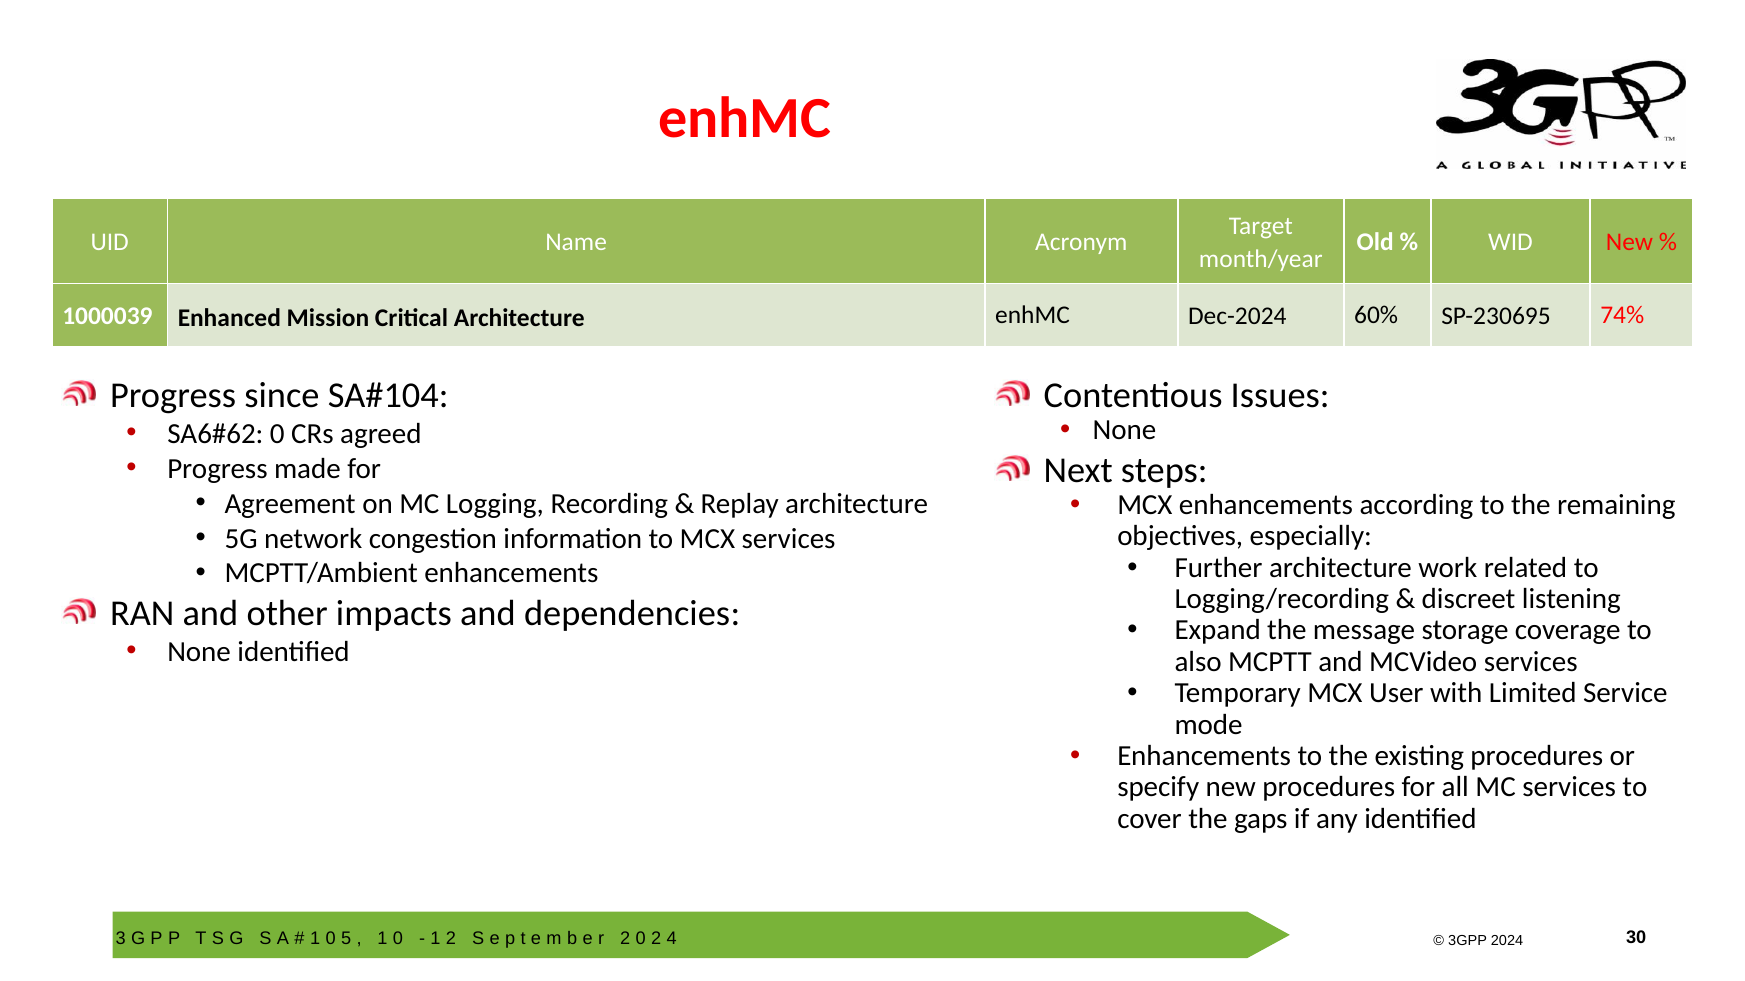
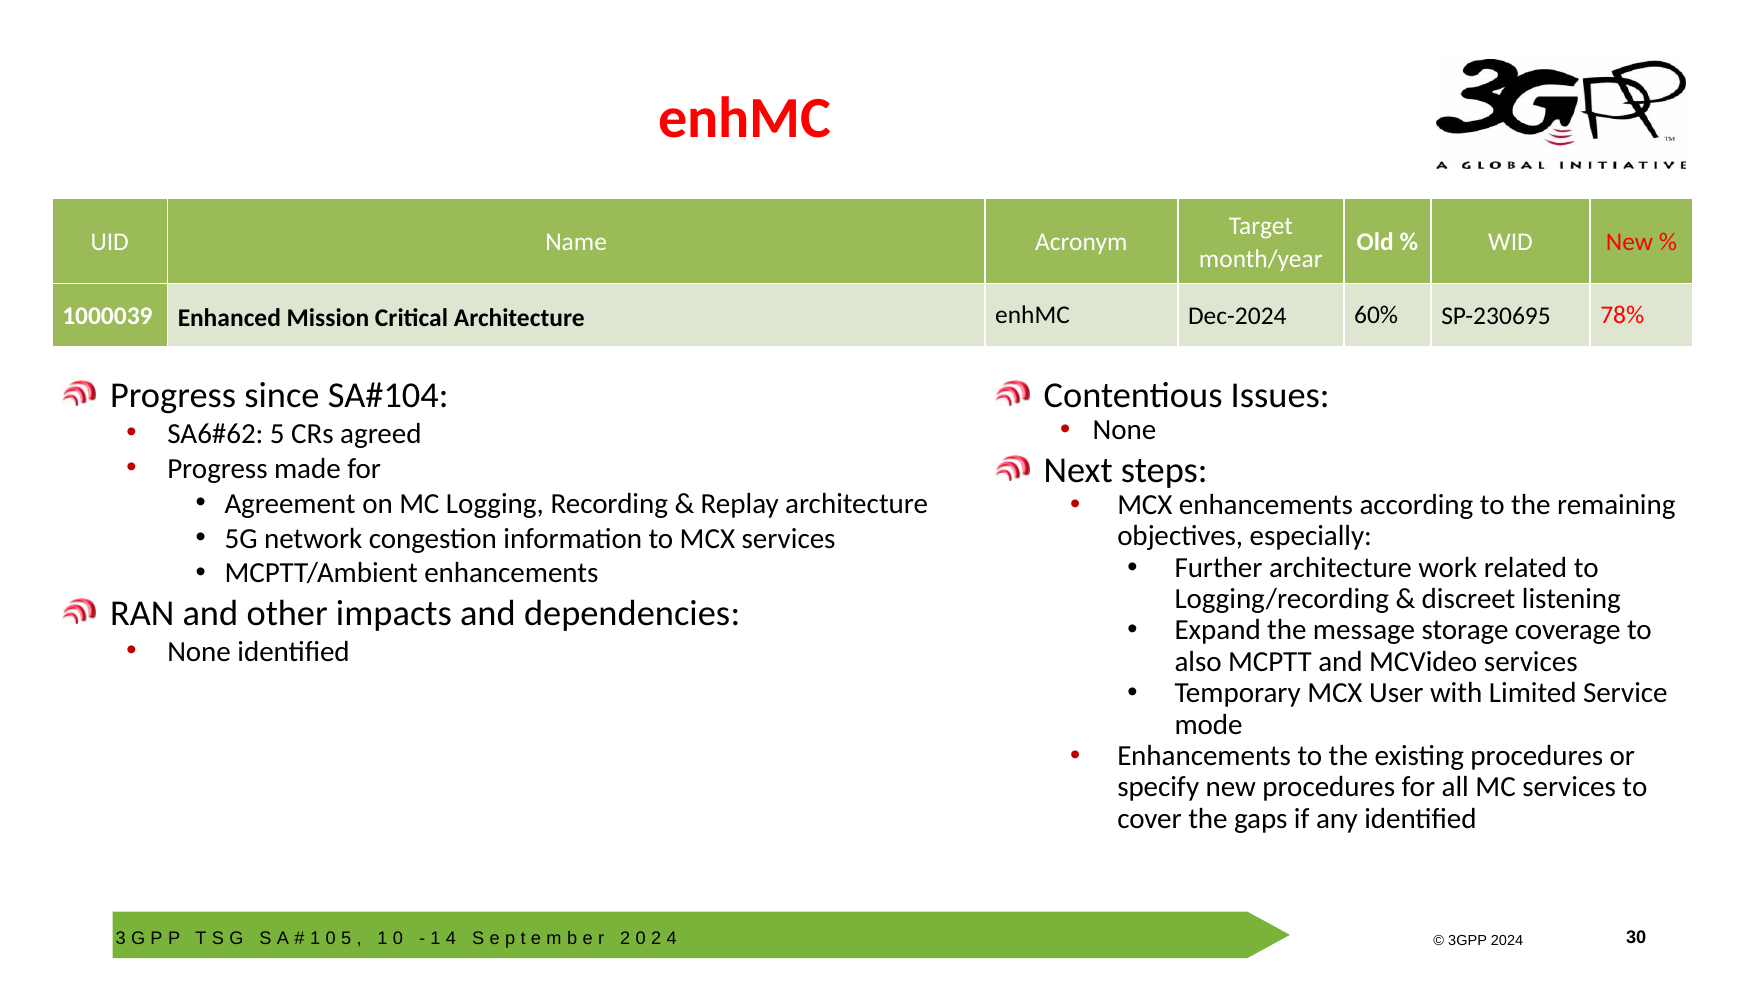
74%: 74% -> 78% (1622, 316)
0: 0 -> 5 (277, 434)
2: 2 -> 4 (451, 939)
